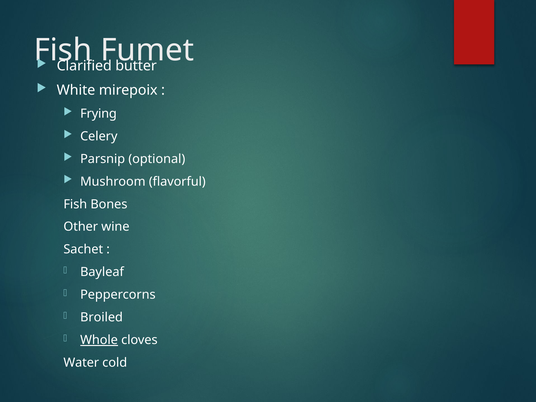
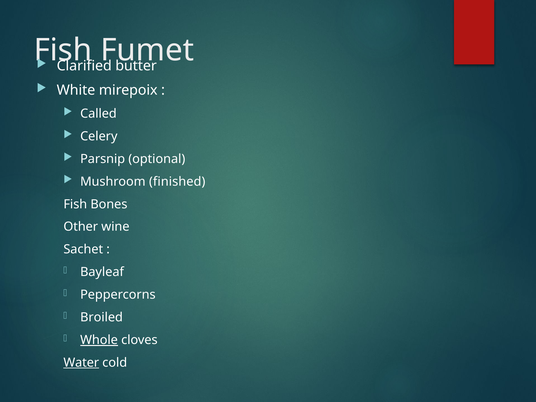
Frying: Frying -> Called (98, 114)
flavorful: flavorful -> finished (177, 182)
Water underline: none -> present (81, 363)
